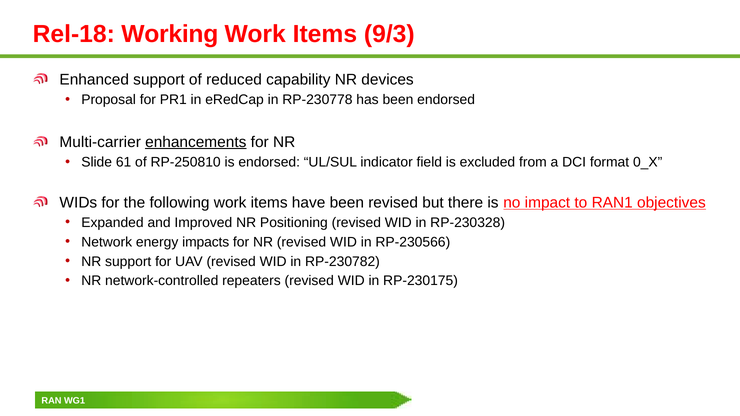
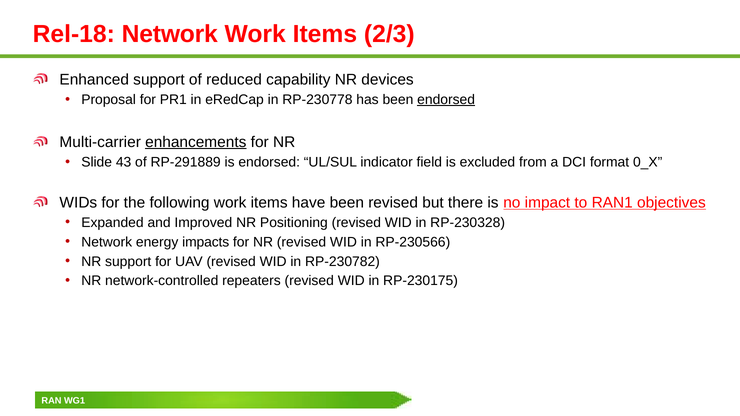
Rel-18 Working: Working -> Network (170, 34)
9/3: 9/3 -> 2/3 (389, 34)
endorsed underline: none -> present (446, 100)
61: 61 -> 43 (124, 162)
RP-250810: RP-250810 -> RP-291889 (186, 162)
